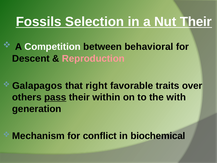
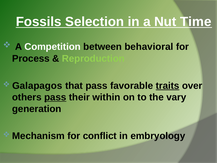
Nut Their: Their -> Time (196, 22)
Descent: Descent -> Process (31, 59)
Reproduction colour: pink -> light green (93, 59)
that right: right -> pass (97, 86)
traits underline: none -> present (168, 86)
with: with -> vary (176, 97)
biochemical: biochemical -> embryology (158, 136)
